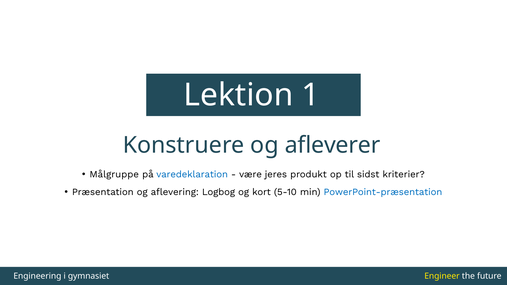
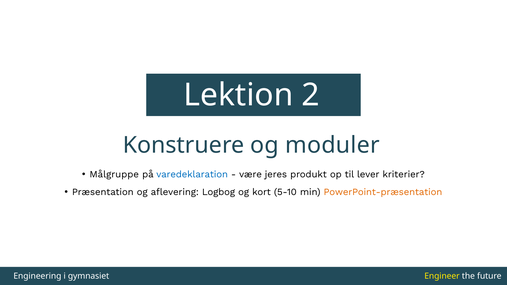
1: 1 -> 2 (311, 95)
afleverer: afleverer -> moduler (332, 145)
sidst: sidst -> lever (368, 175)
PowerPoint-præsentation colour: blue -> orange (383, 192)
